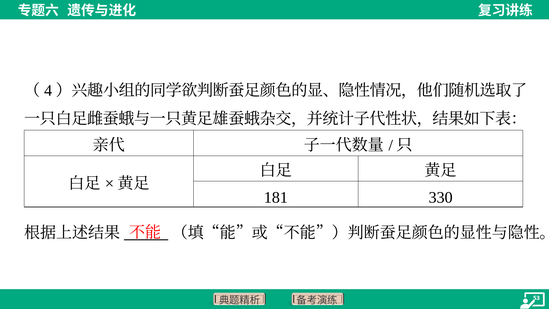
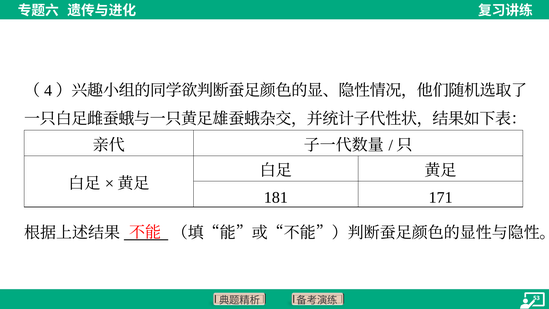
330: 330 -> 171 (441, 197)
